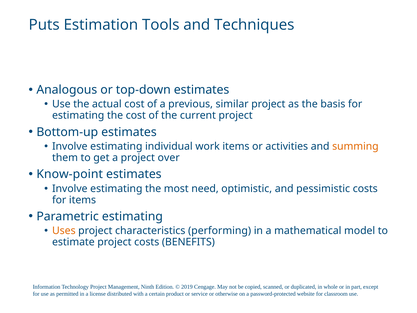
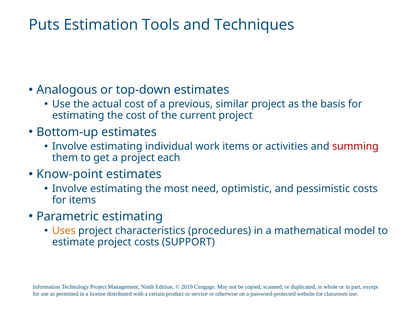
summing colour: orange -> red (355, 146)
over: over -> each (169, 158)
performing: performing -> procedures (220, 231)
BENEFITS: BENEFITS -> SUPPORT (188, 242)
